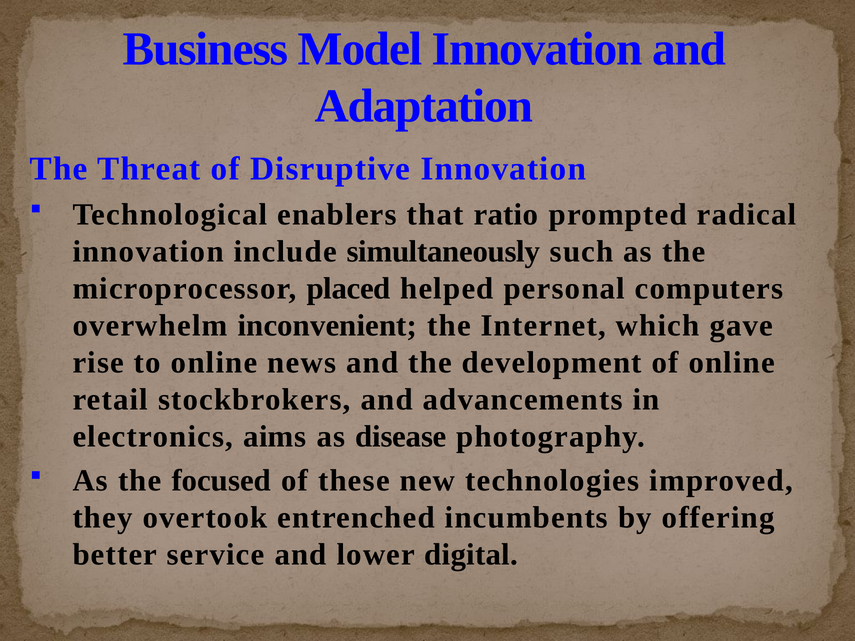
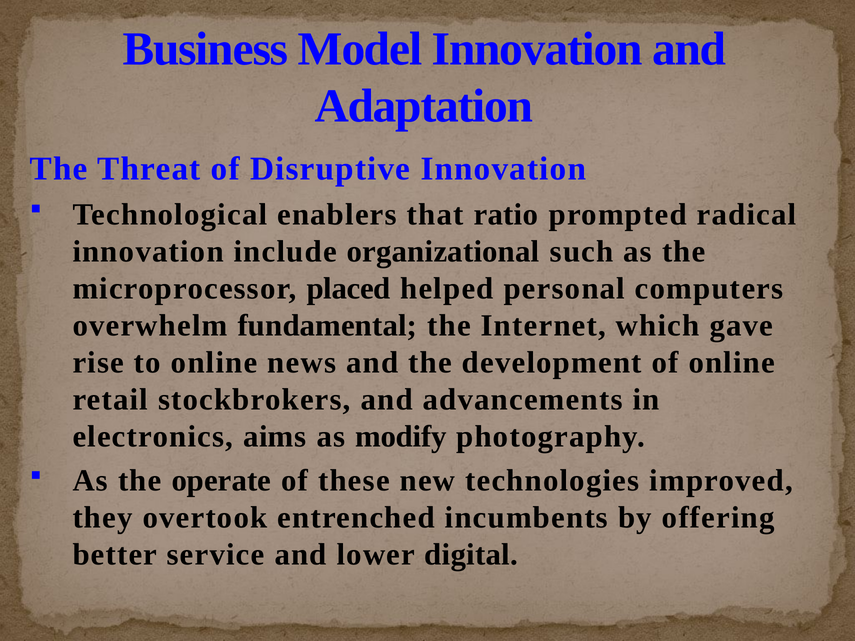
simultaneously: simultaneously -> organizational (443, 251)
inconvenient: inconvenient -> fundamental (327, 326)
disease: disease -> modify (401, 437)
focused: focused -> operate (221, 481)
